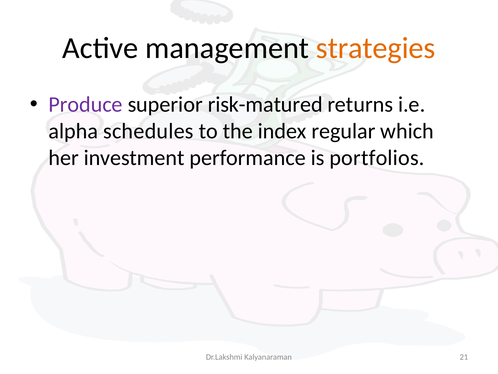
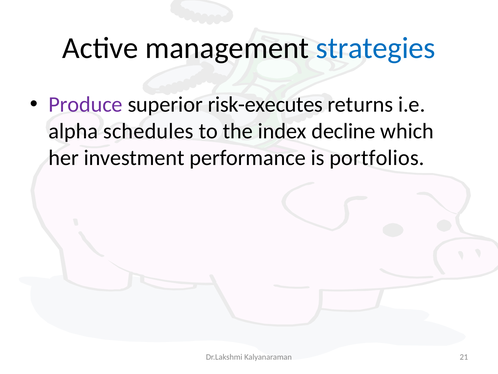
strategies colour: orange -> blue (376, 48)
risk-matured: risk-matured -> risk-executes (265, 104)
regular: regular -> decline (344, 131)
